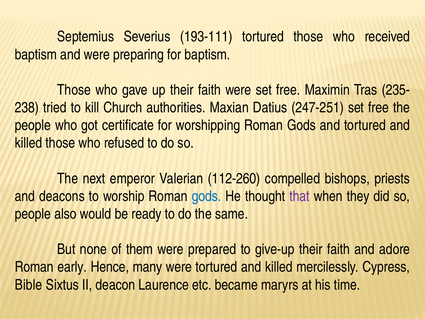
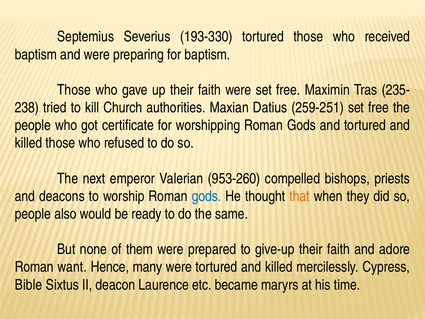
193-111: 193-111 -> 193-330 (206, 37)
247-251: 247-251 -> 259-251 (318, 108)
112-260: 112-260 -> 953-260 (234, 178)
that colour: purple -> orange (300, 196)
early: early -> want (72, 267)
